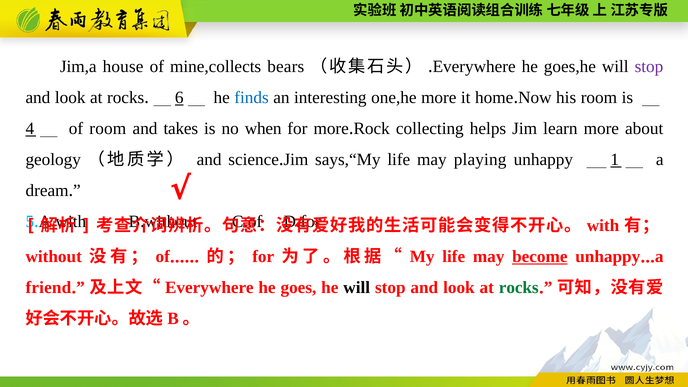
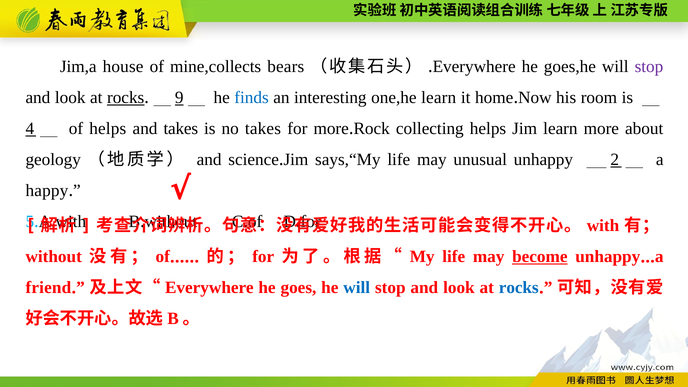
rocks underline: none -> present (126, 98)
6: 6 -> 9 (179, 98)
one,he more: more -> learn (439, 98)
of room: room -> helps (108, 128)
no when: when -> takes (263, 128)
playing: playing -> unusual (480, 159)
1: 1 -> 2 (615, 159)
dream: dream -> happy (47, 190)
will colour: black -> blue (357, 288)
rocks colour: green -> blue (519, 288)
